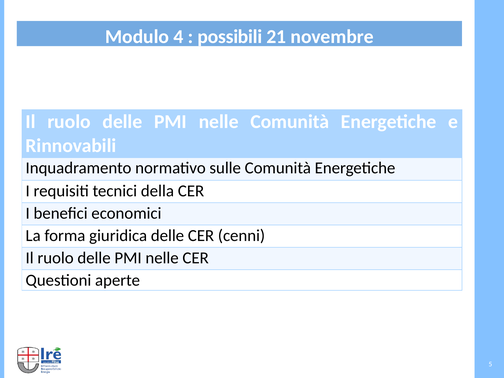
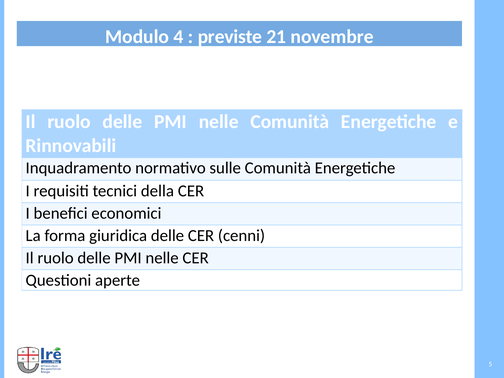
possibili: possibili -> previste (230, 37)
